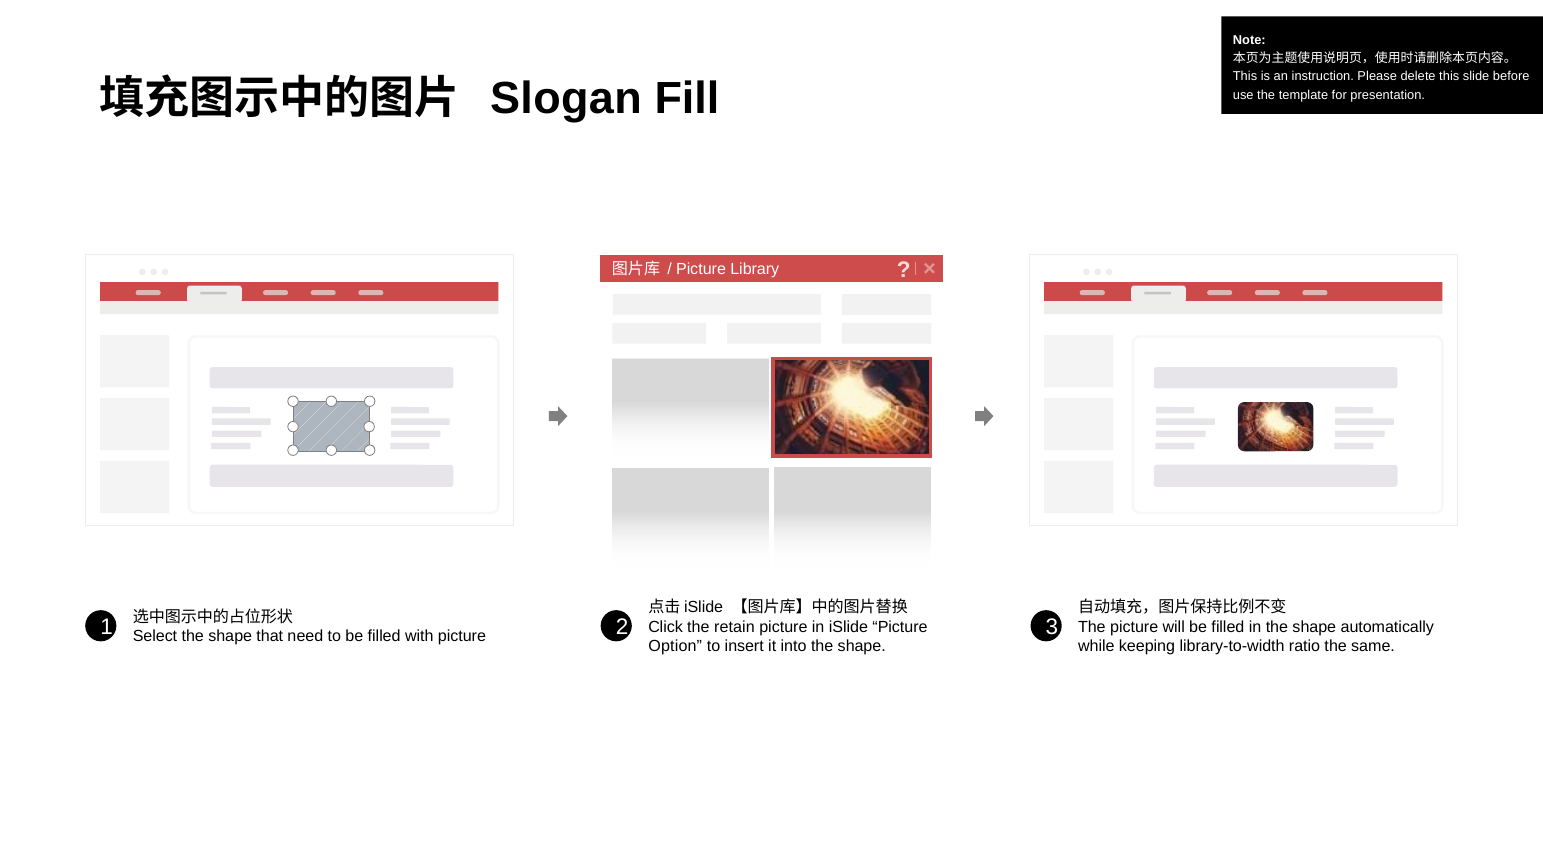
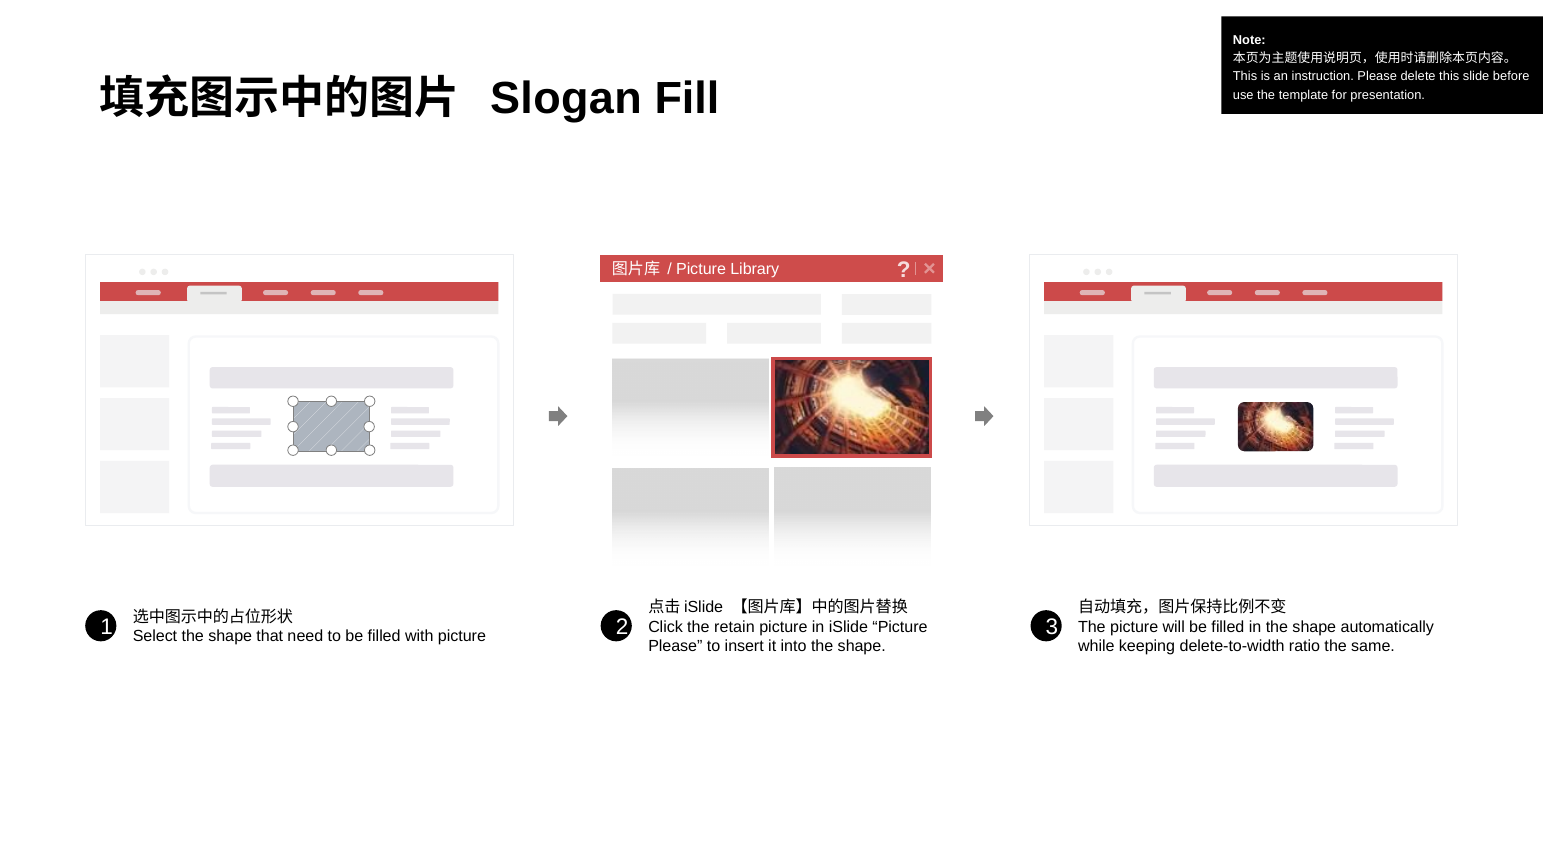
Option: Option -> Please (675, 646)
library-to-width: library-to-width -> delete-to-width (1232, 646)
